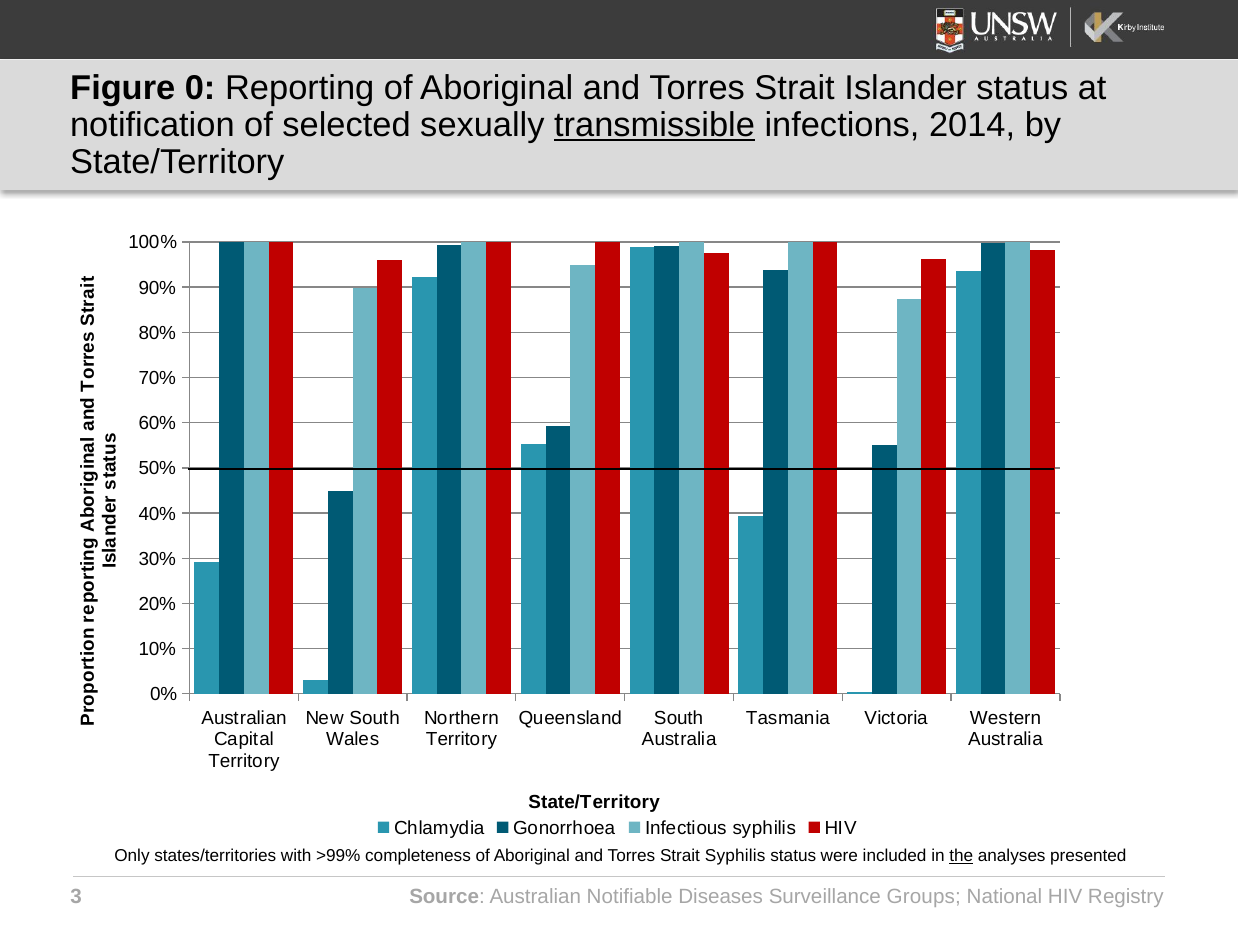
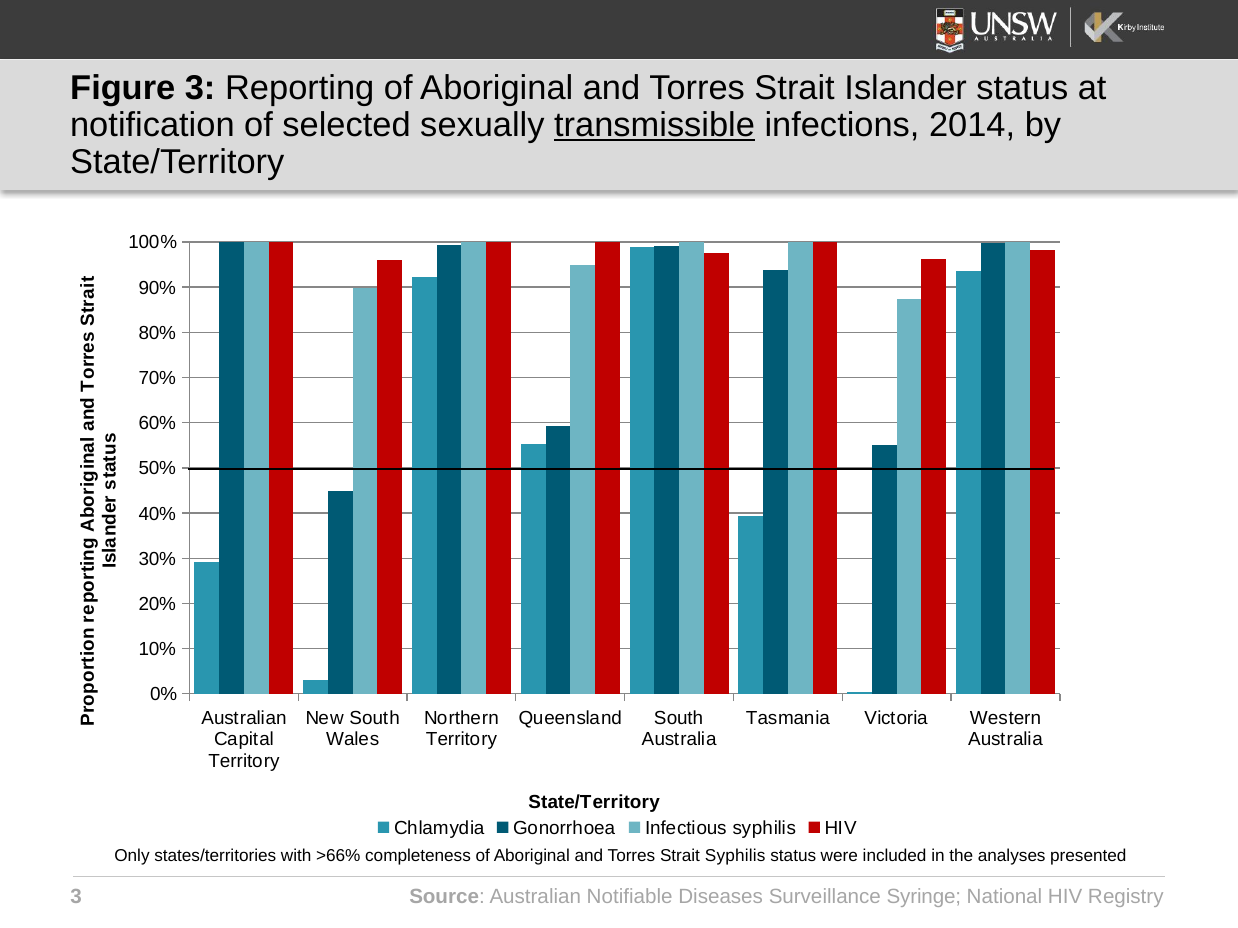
Figure 0: 0 -> 3 (200, 88)
>99%: >99% -> >66% (338, 856)
the underline: present -> none (961, 856)
Groups: Groups -> Syringe (924, 897)
